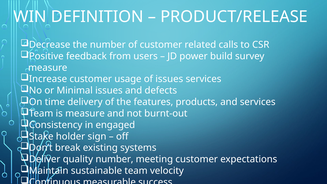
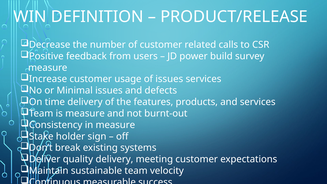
in engaged: engaged -> measure (115, 125)
quality number: number -> delivery (114, 159)
